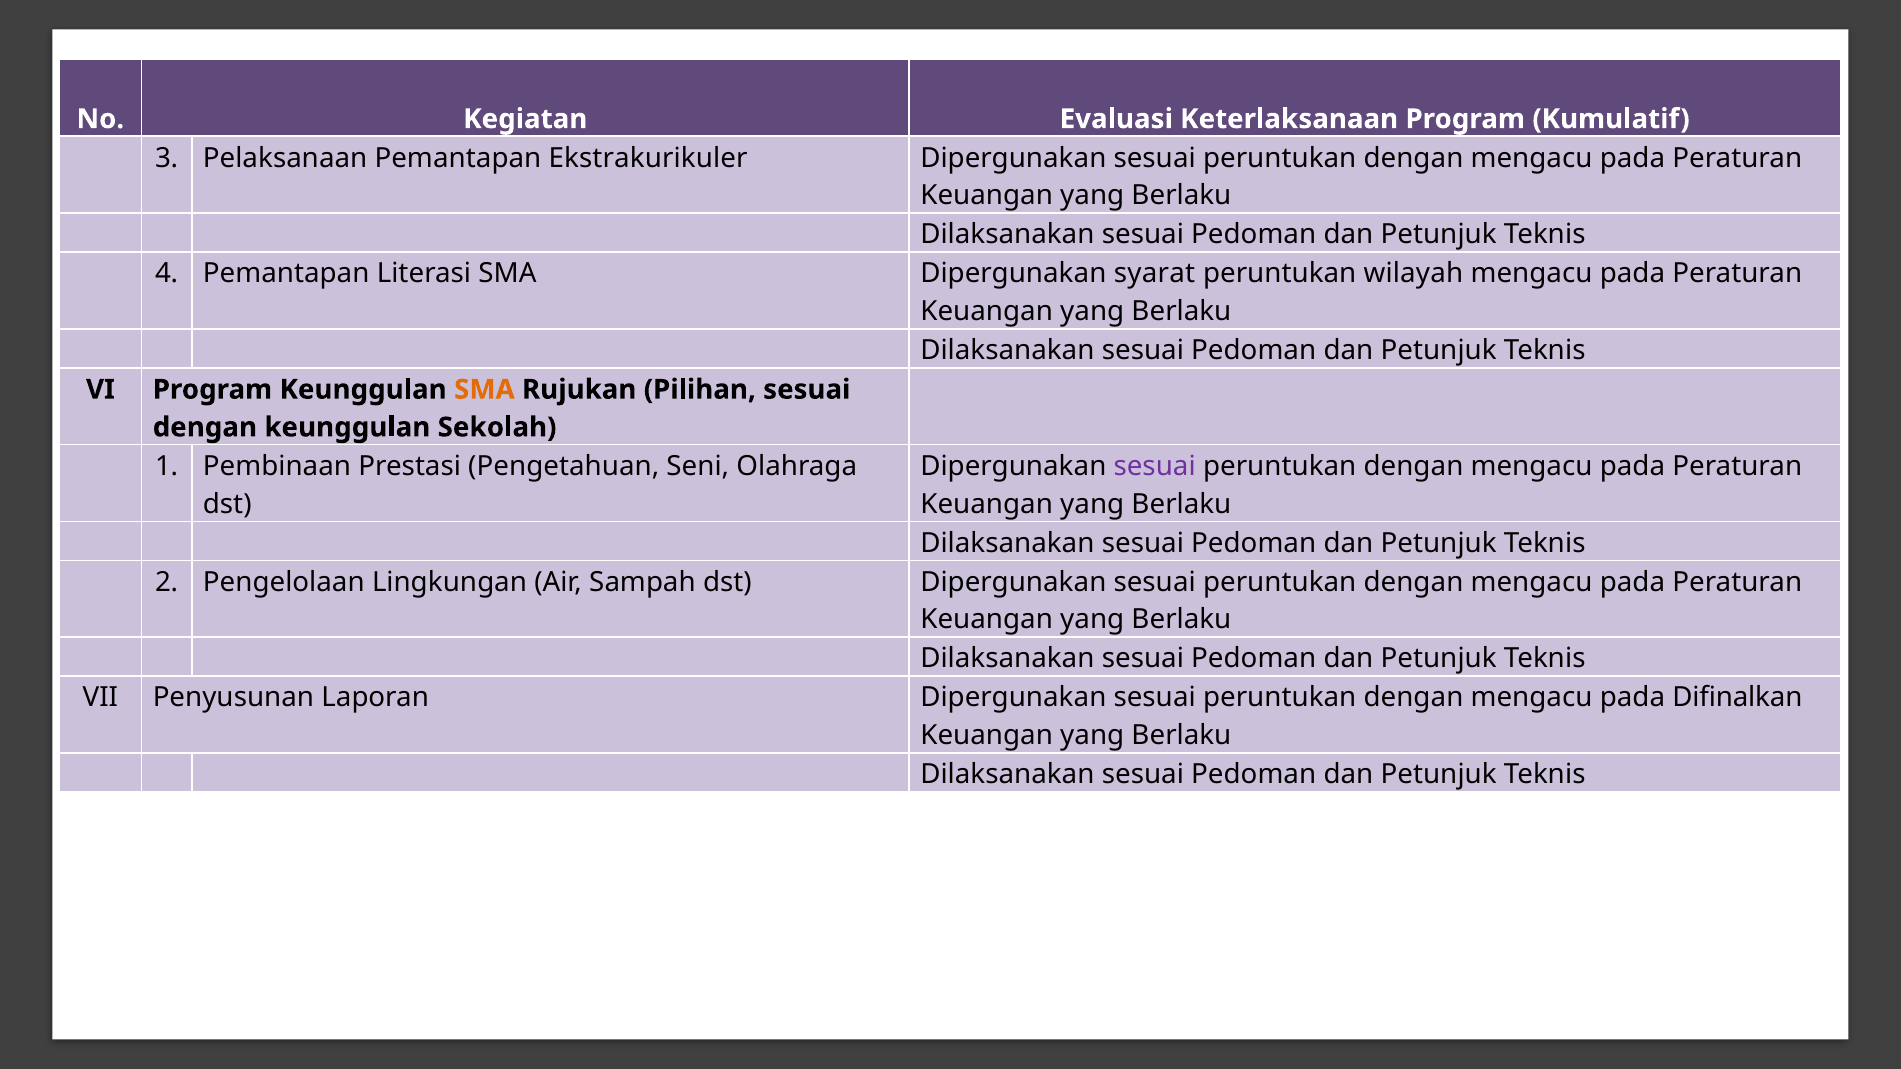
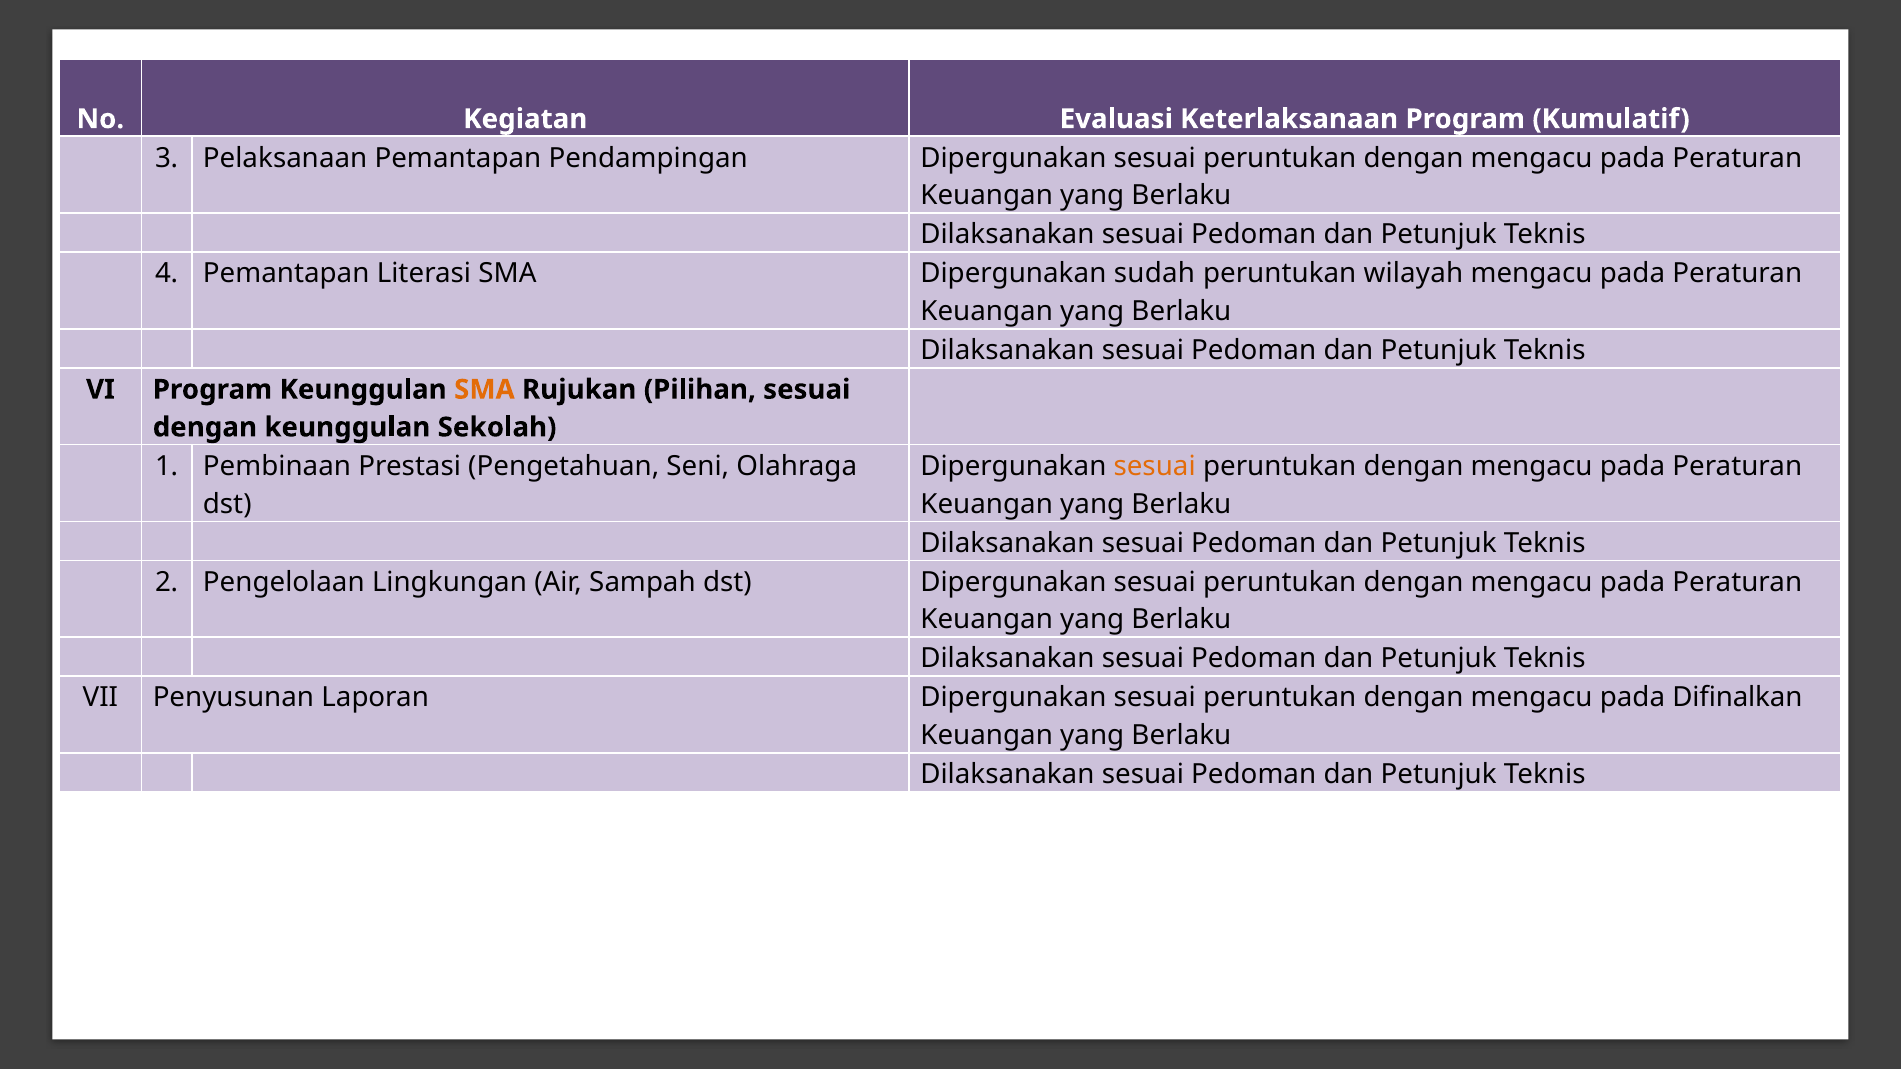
Ekstrakurikuler: Ekstrakurikuler -> Pendampingan (648, 158)
syarat: syarat -> sudah (1154, 274)
sesuai colour: purple -> orange (1155, 466)
